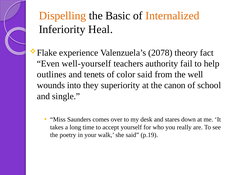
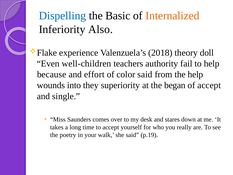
Dispelling colour: orange -> blue (62, 16)
Heal: Heal -> Also (101, 29)
2078: 2078 -> 2018 (160, 53)
fact: fact -> doll (207, 53)
well-yourself: well-yourself -> well-children (86, 63)
outlines: outlines -> because (52, 74)
tenets: tenets -> effort (94, 74)
the well: well -> help (195, 74)
canon: canon -> began (175, 85)
of school: school -> accept (209, 85)
